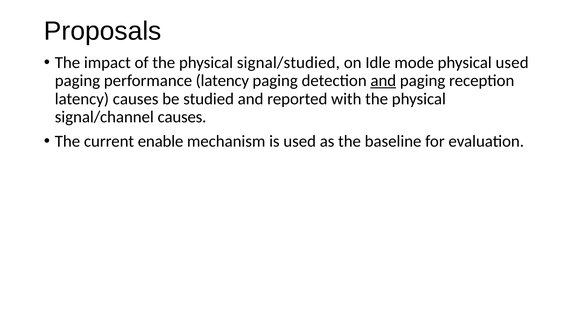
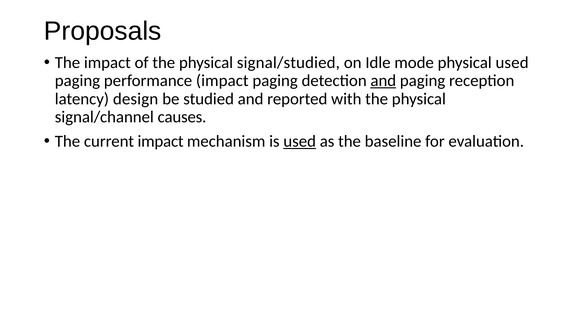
performance latency: latency -> impact (222, 81)
latency causes: causes -> design (136, 99)
current enable: enable -> impact (161, 141)
used underline: none -> present (300, 141)
